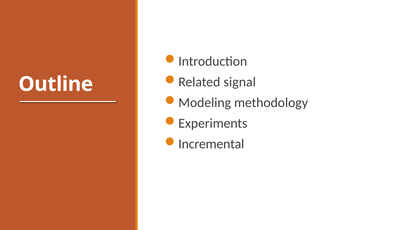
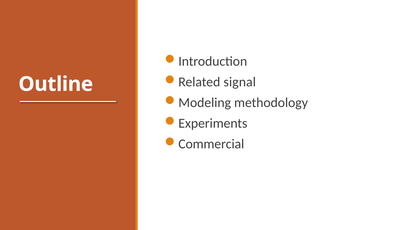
Incremental: Incremental -> Commercial (211, 144)
